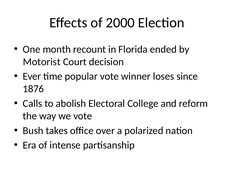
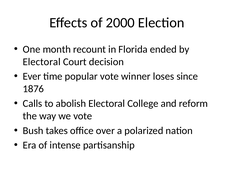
Motorist: Motorist -> Electoral (42, 62)
